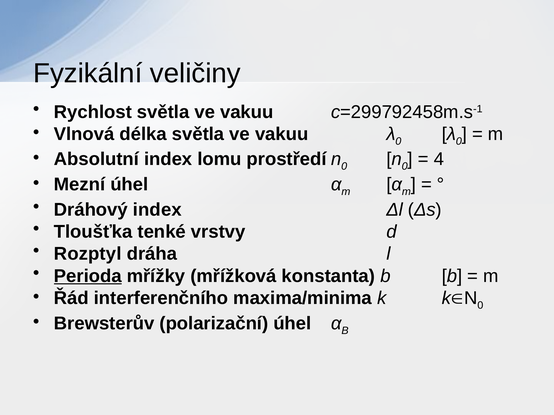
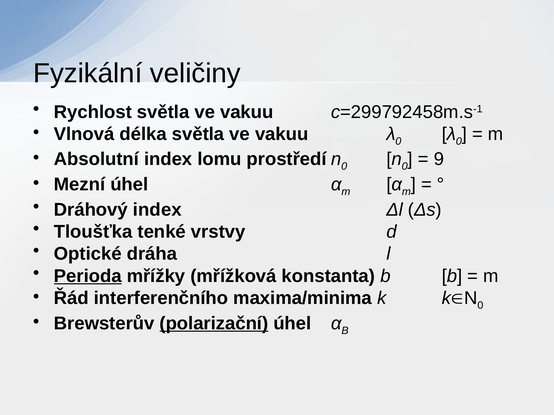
4: 4 -> 9 (439, 159)
Rozptyl: Rozptyl -> Optické (88, 254)
polarizační underline: none -> present (214, 324)
